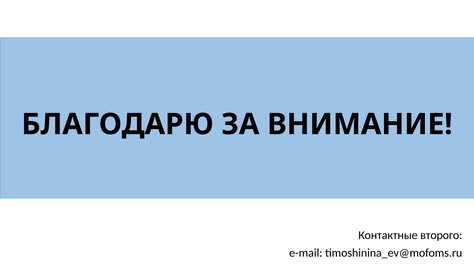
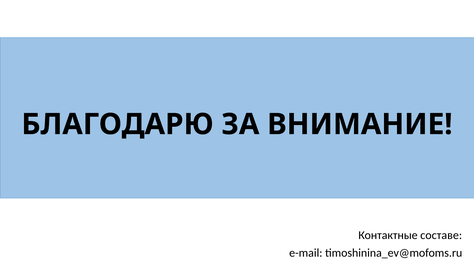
второго: второго -> составе (441, 235)
